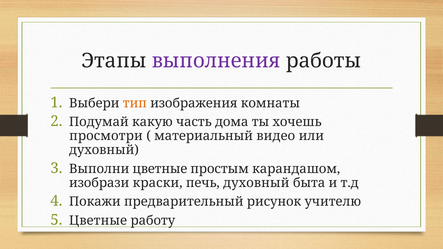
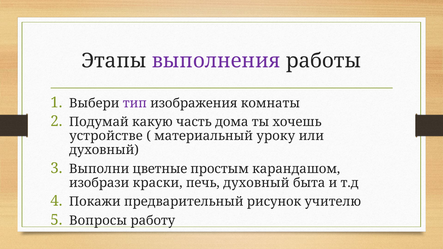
тип colour: orange -> purple (135, 103)
просмотри: просмотри -> устройстве (106, 136)
видео: видео -> уроку (276, 136)
Цветные: Цветные -> Вопросы (98, 221)
